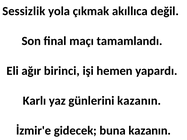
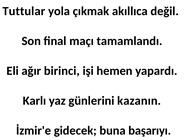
Sessizlik: Sessizlik -> Tuttular (24, 11)
buna kazanın: kazanın -> başarıyı (150, 131)
